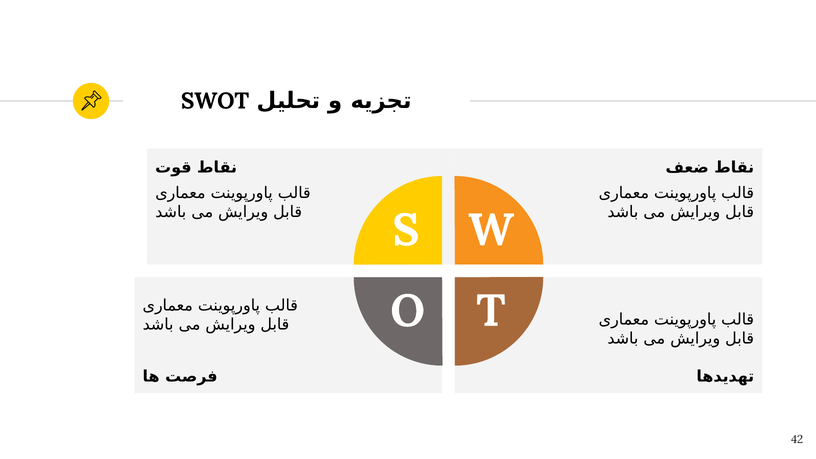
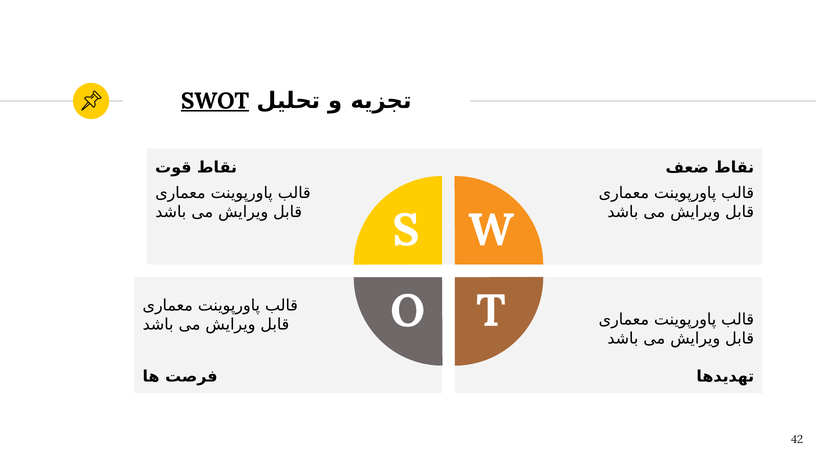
SWOT underline: none -> present (215, 101)
